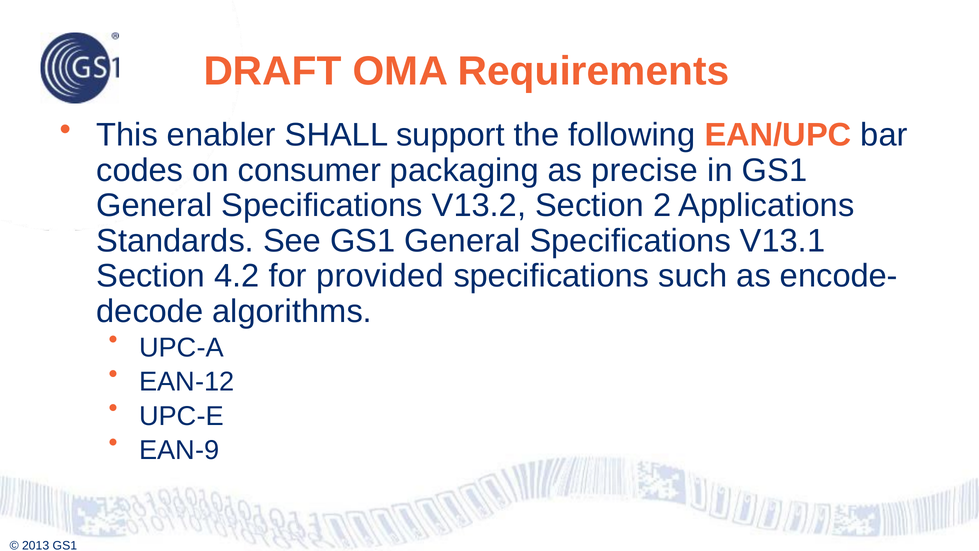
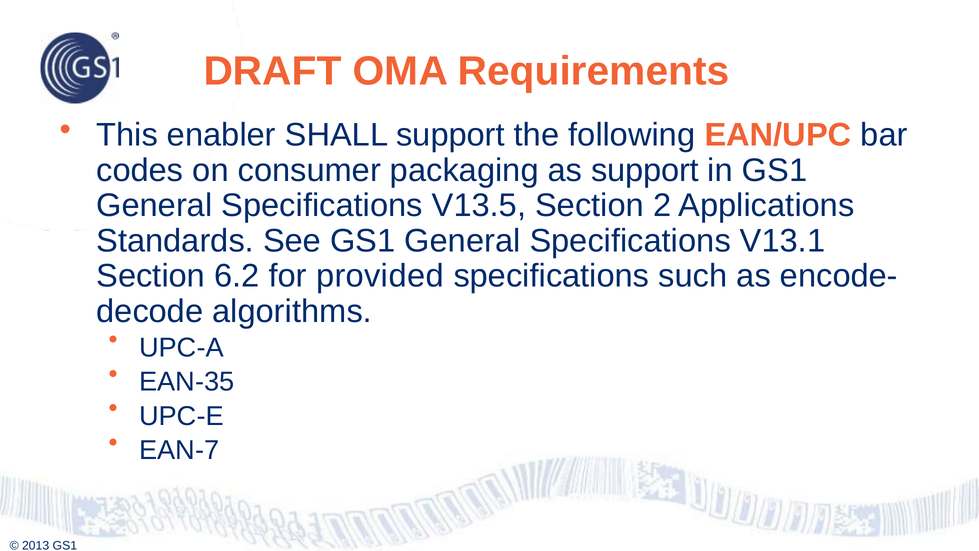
as precise: precise -> support (645, 170)
V13.2: V13.2 -> V13.5 (479, 205)
4.2: 4.2 -> 6.2 (237, 276)
EAN-12: EAN-12 -> EAN-35 (187, 382)
EAN-9: EAN-9 -> EAN-7 (179, 450)
